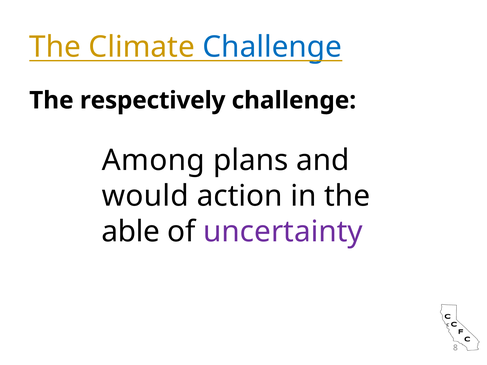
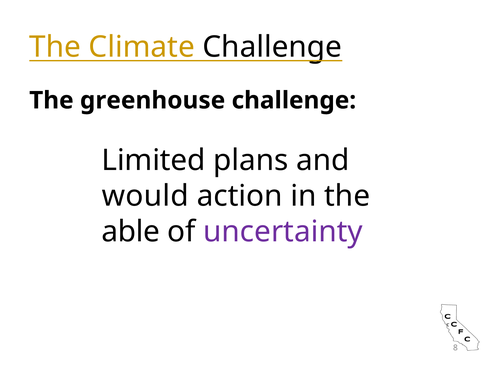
Challenge colour: blue -> black (272, 47)
respectively: respectively -> greenhouse (153, 100)
Among: Among -> Limited (154, 160)
